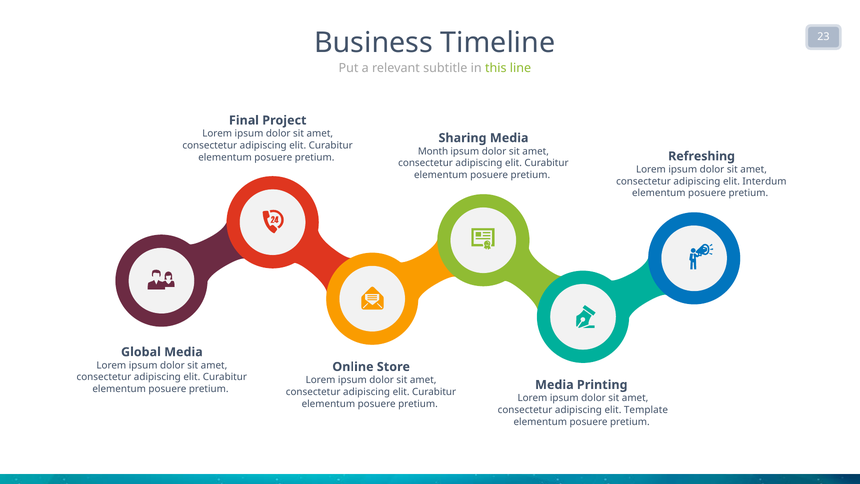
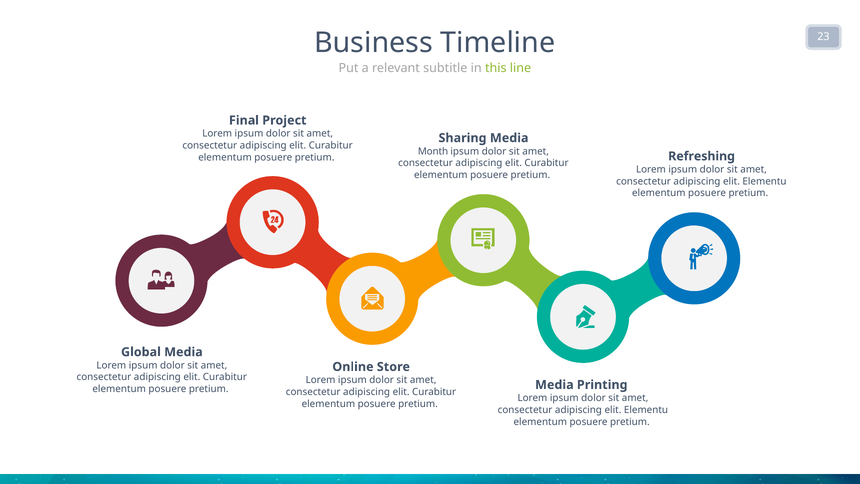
Interdum: Interdum -> Elementu (765, 181)
Template: Template -> Elementu (646, 410)
